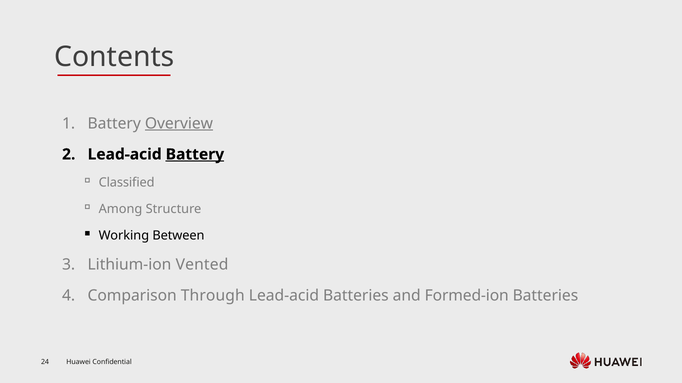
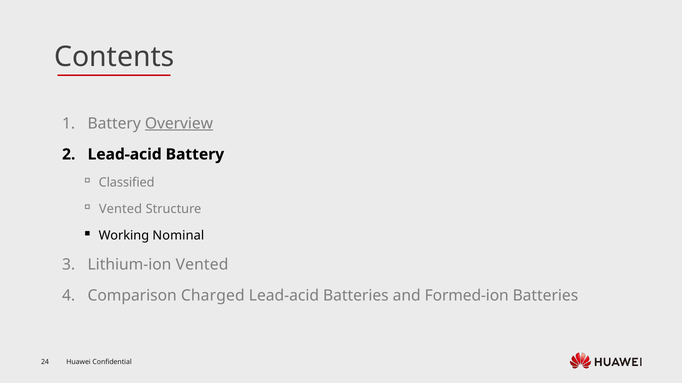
Battery underline: present -> none (195, 155)
Among: Among -> Vented (120, 209)
Between: Between -> Nominal (178, 236)
Through: Through -> Charged (213, 296)
